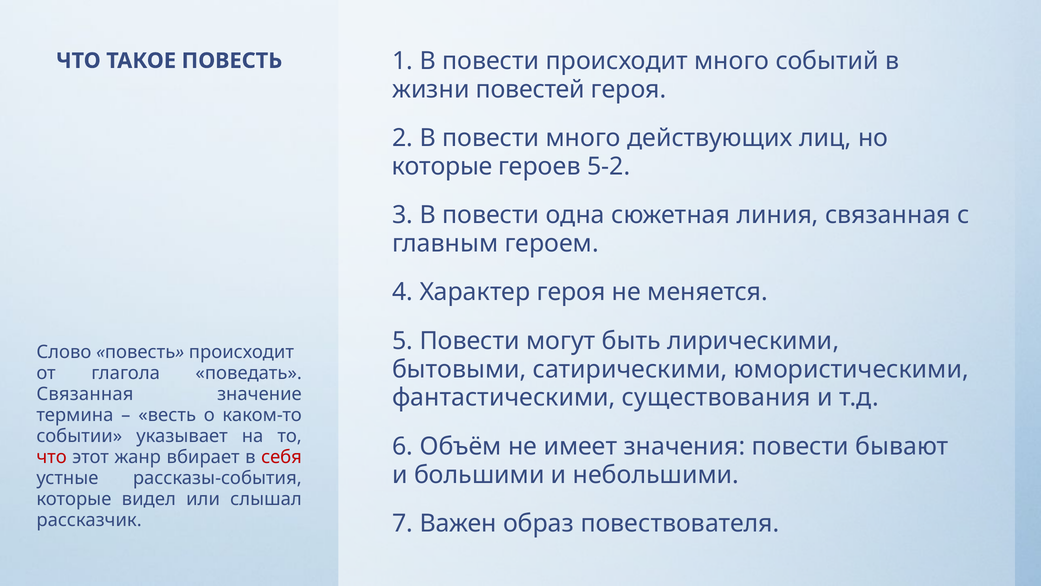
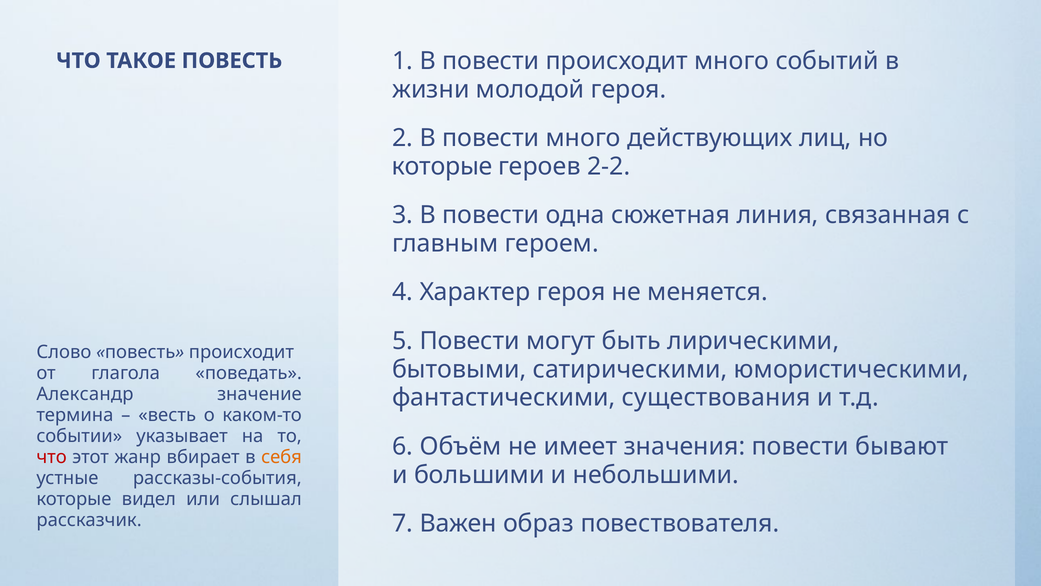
повестей: повестей -> молодой (530, 89)
5-2: 5-2 -> 2-2 (609, 166)
Связанная: Связанная -> Александр (85, 394)
себя colour: red -> orange (281, 457)
